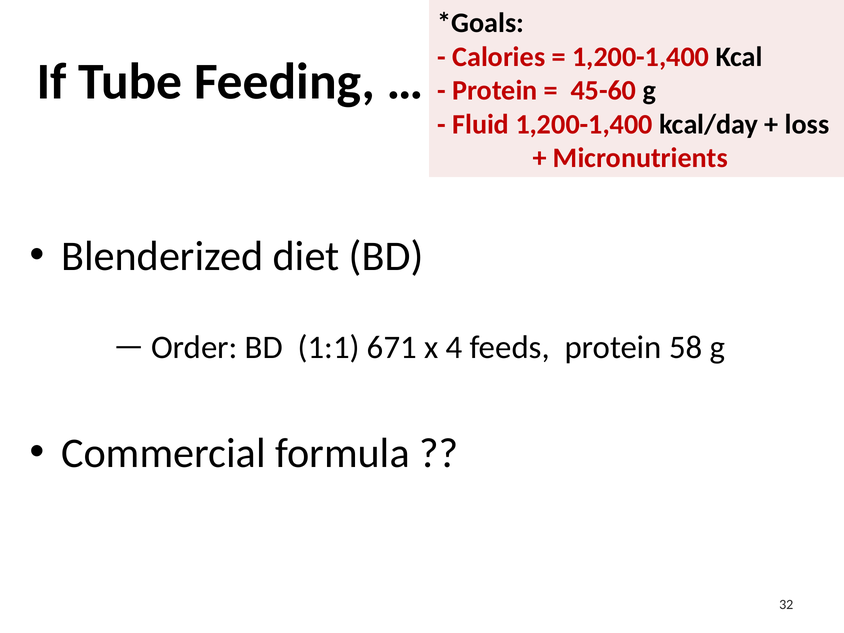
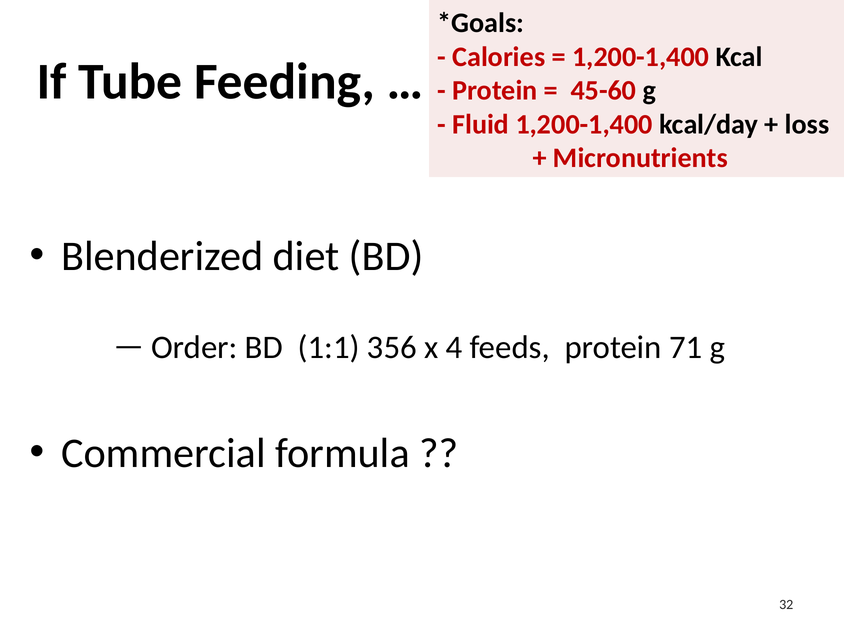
671: 671 -> 356 (392, 347)
58: 58 -> 71 (686, 347)
